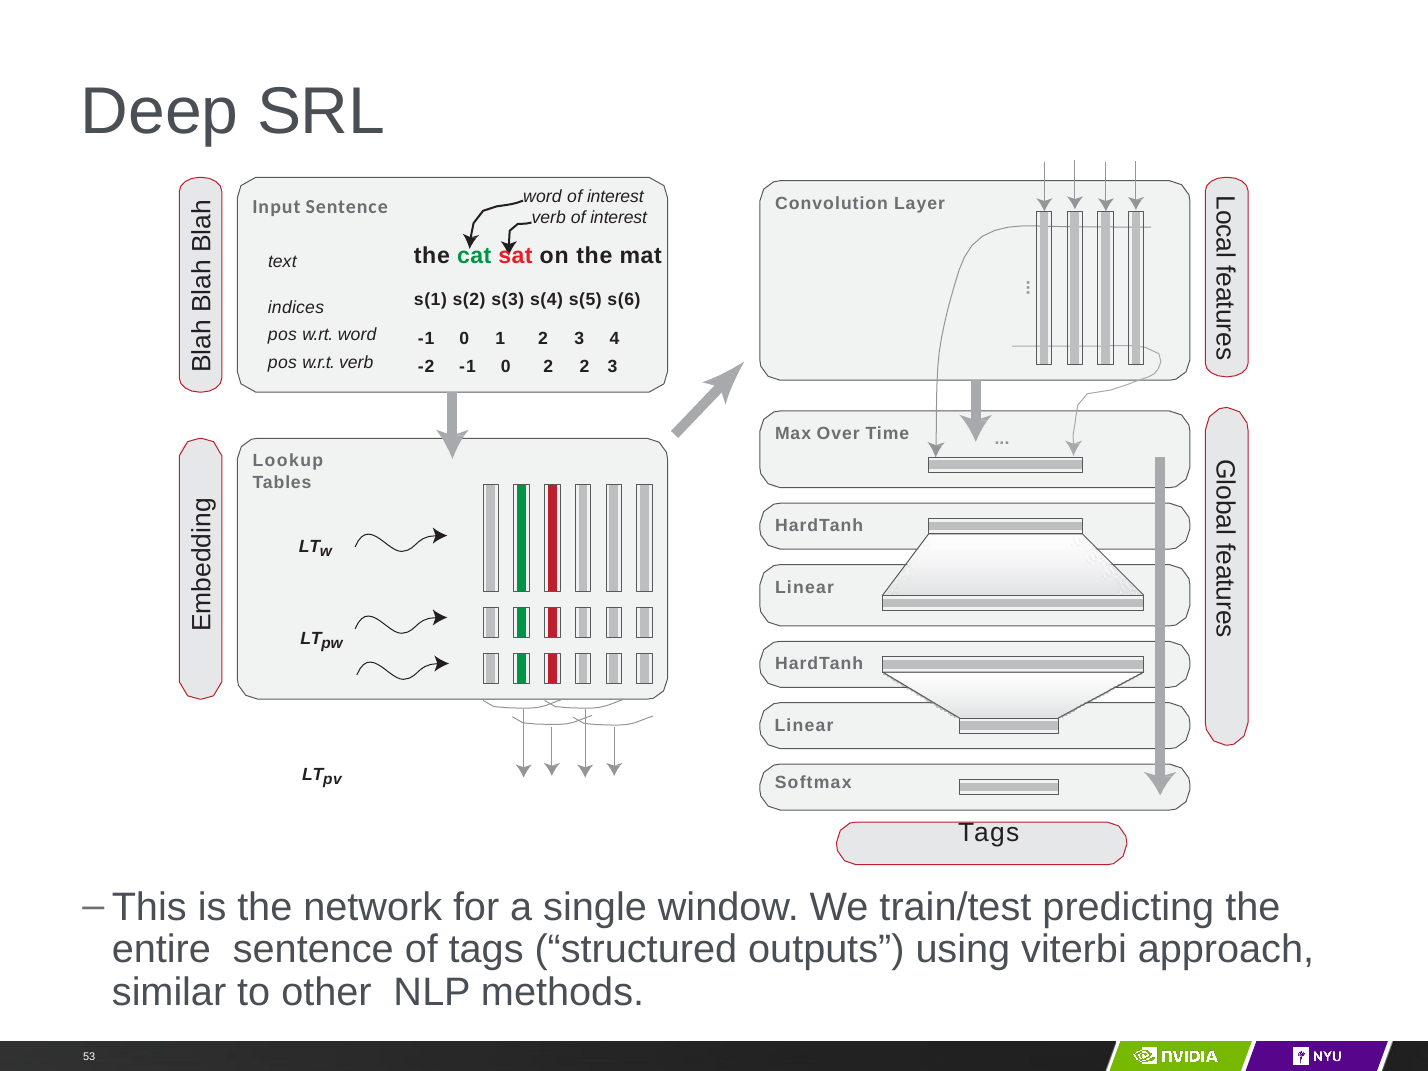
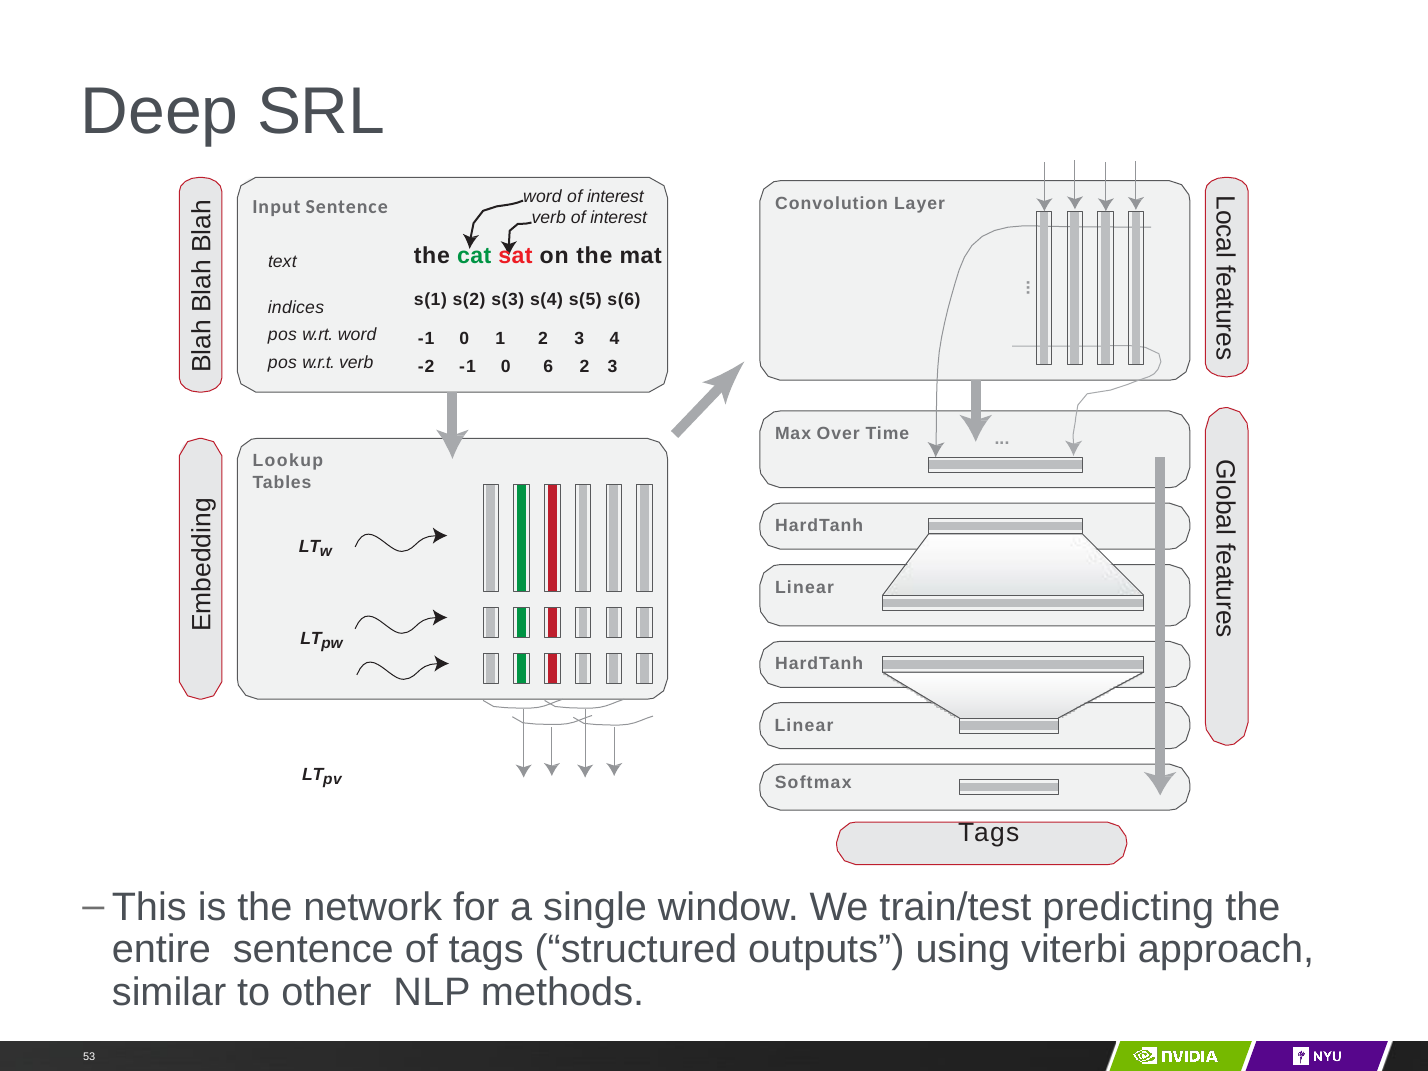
0 2: 2 -> 6 (548, 367)
